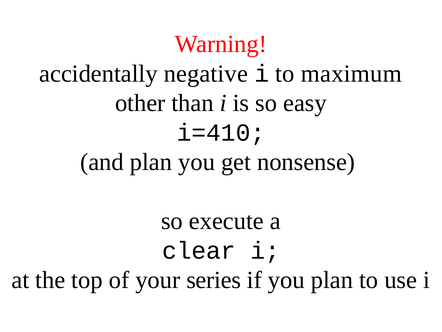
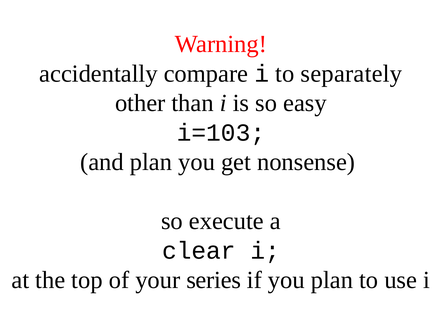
negative: negative -> compare (206, 74)
maximum: maximum -> separately (351, 74)
i=410: i=410 -> i=103 (221, 132)
